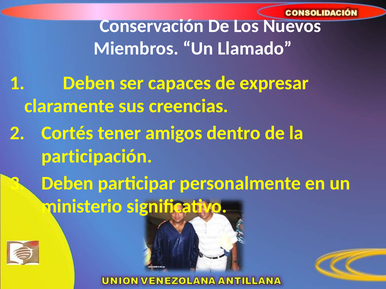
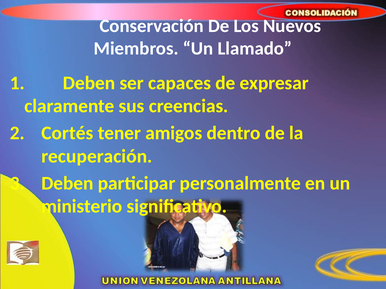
participación: participación -> recuperación (97, 156)
